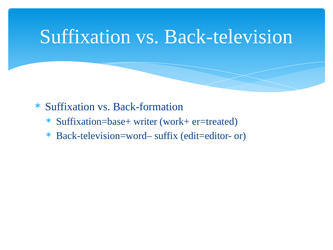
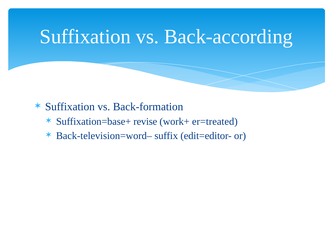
Back-television: Back-television -> Back-according (229, 37)
writer: writer -> revise (145, 121)
